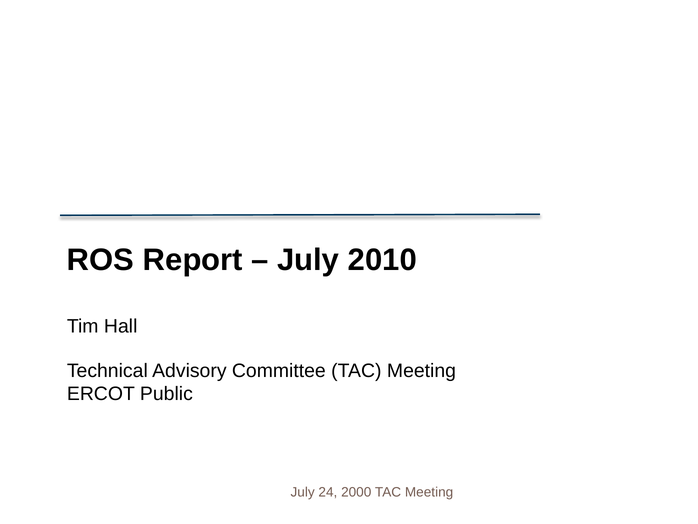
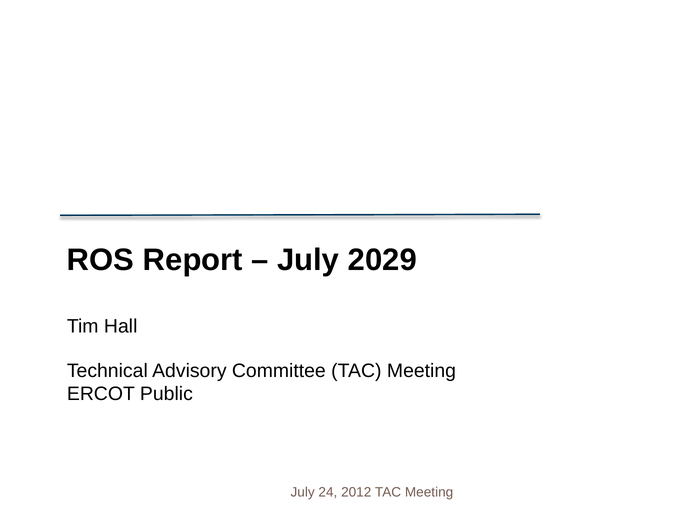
2010: 2010 -> 2029 (382, 260)
2000: 2000 -> 2012 (356, 492)
